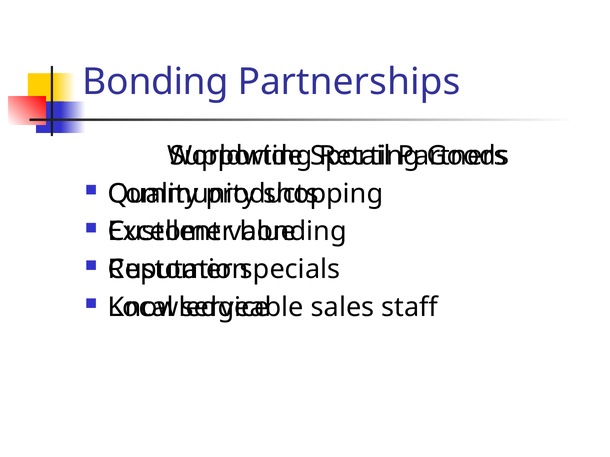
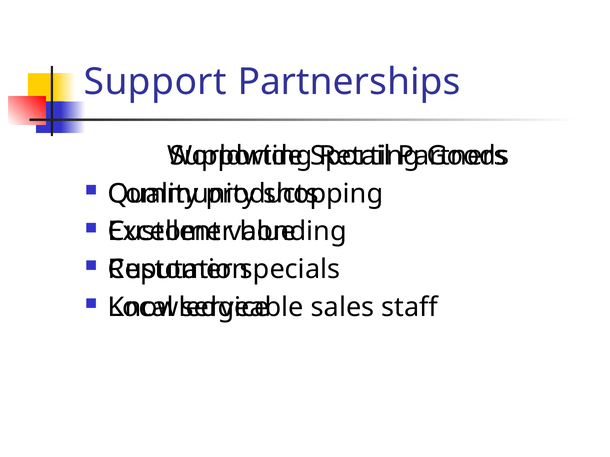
Bonding: Bonding -> Support (155, 82)
